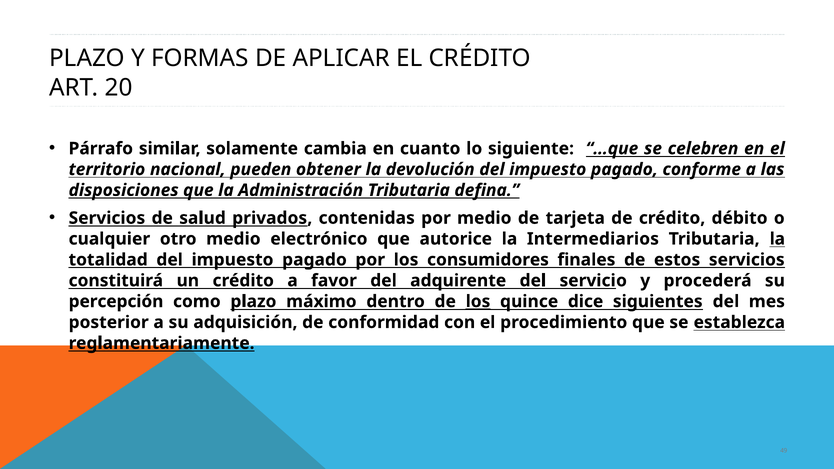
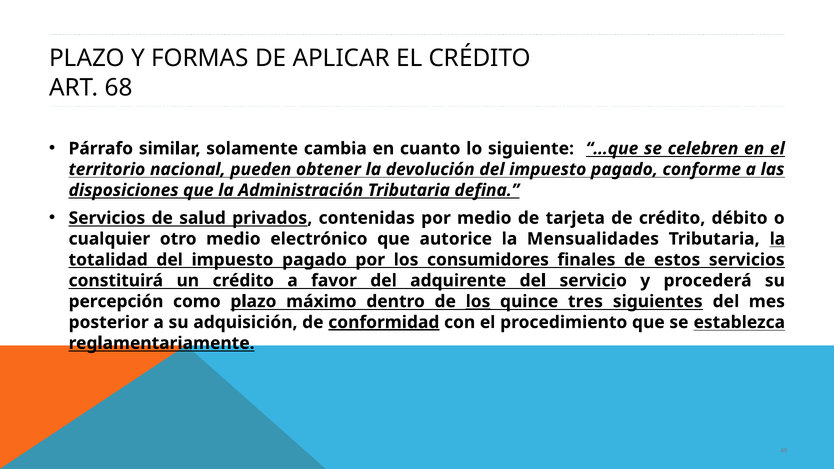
20: 20 -> 68 (119, 88)
Intermediarios: Intermediarios -> Mensualidades (593, 239)
dice: dice -> tres (585, 302)
conformidad underline: none -> present (384, 322)
